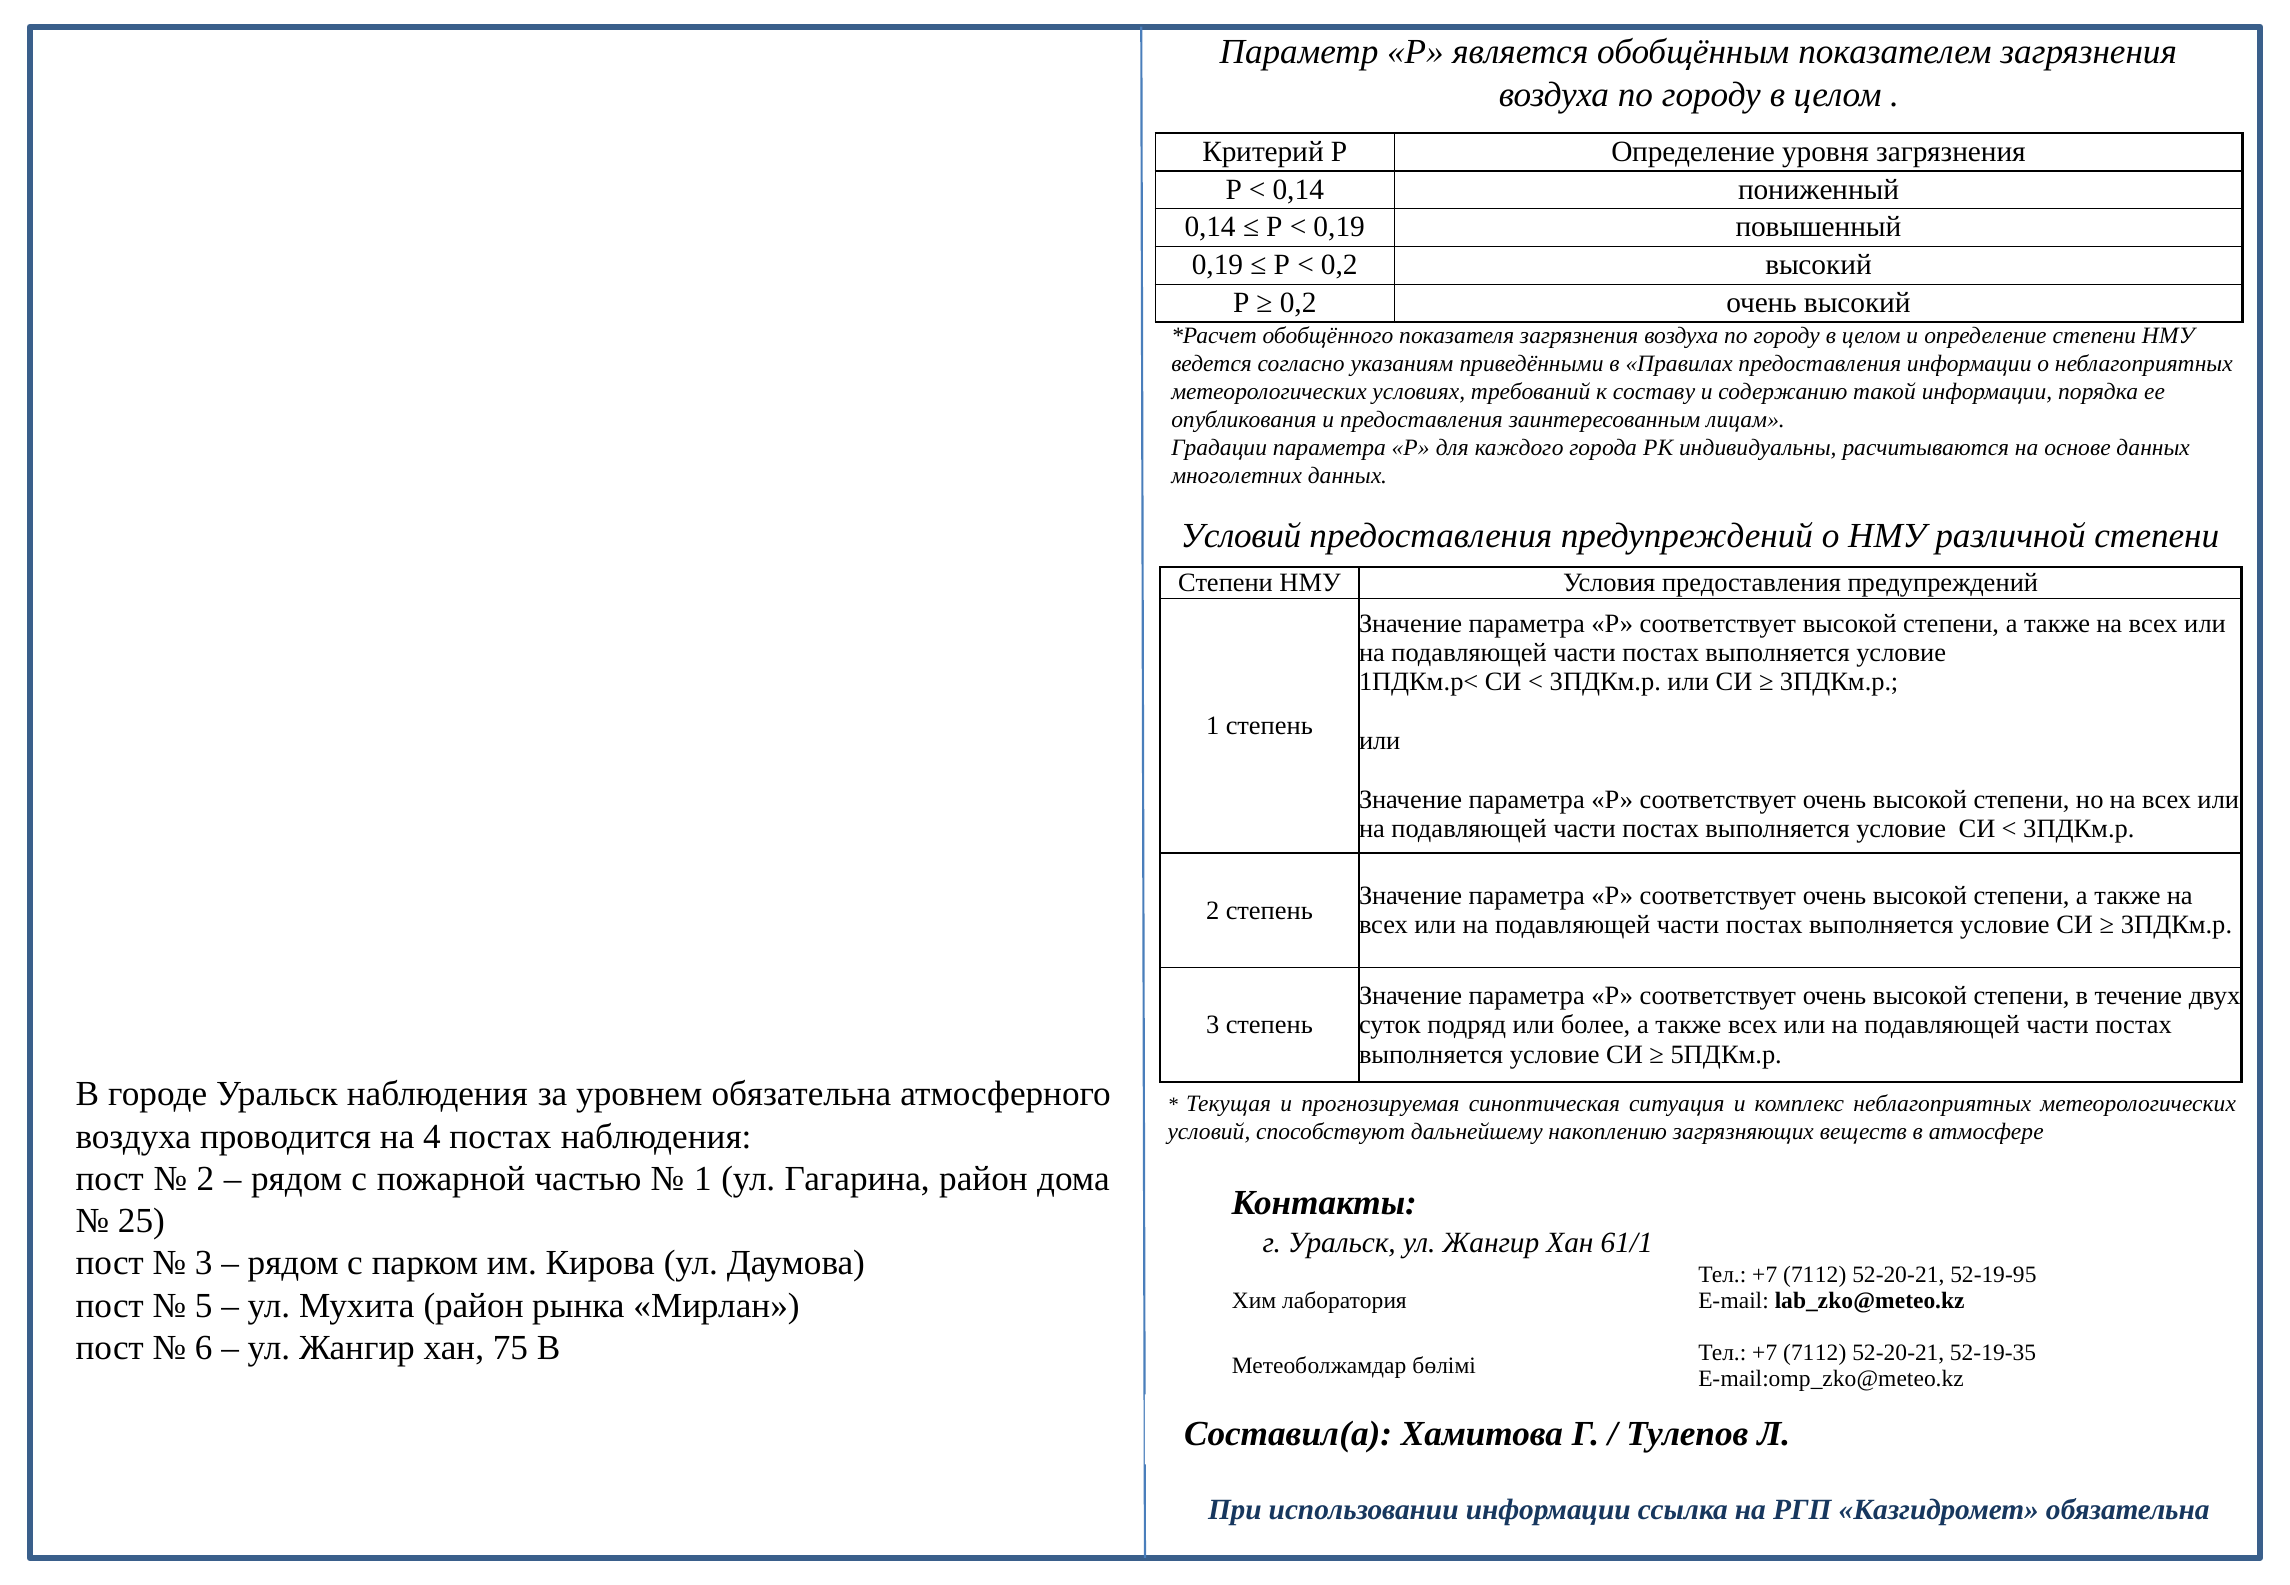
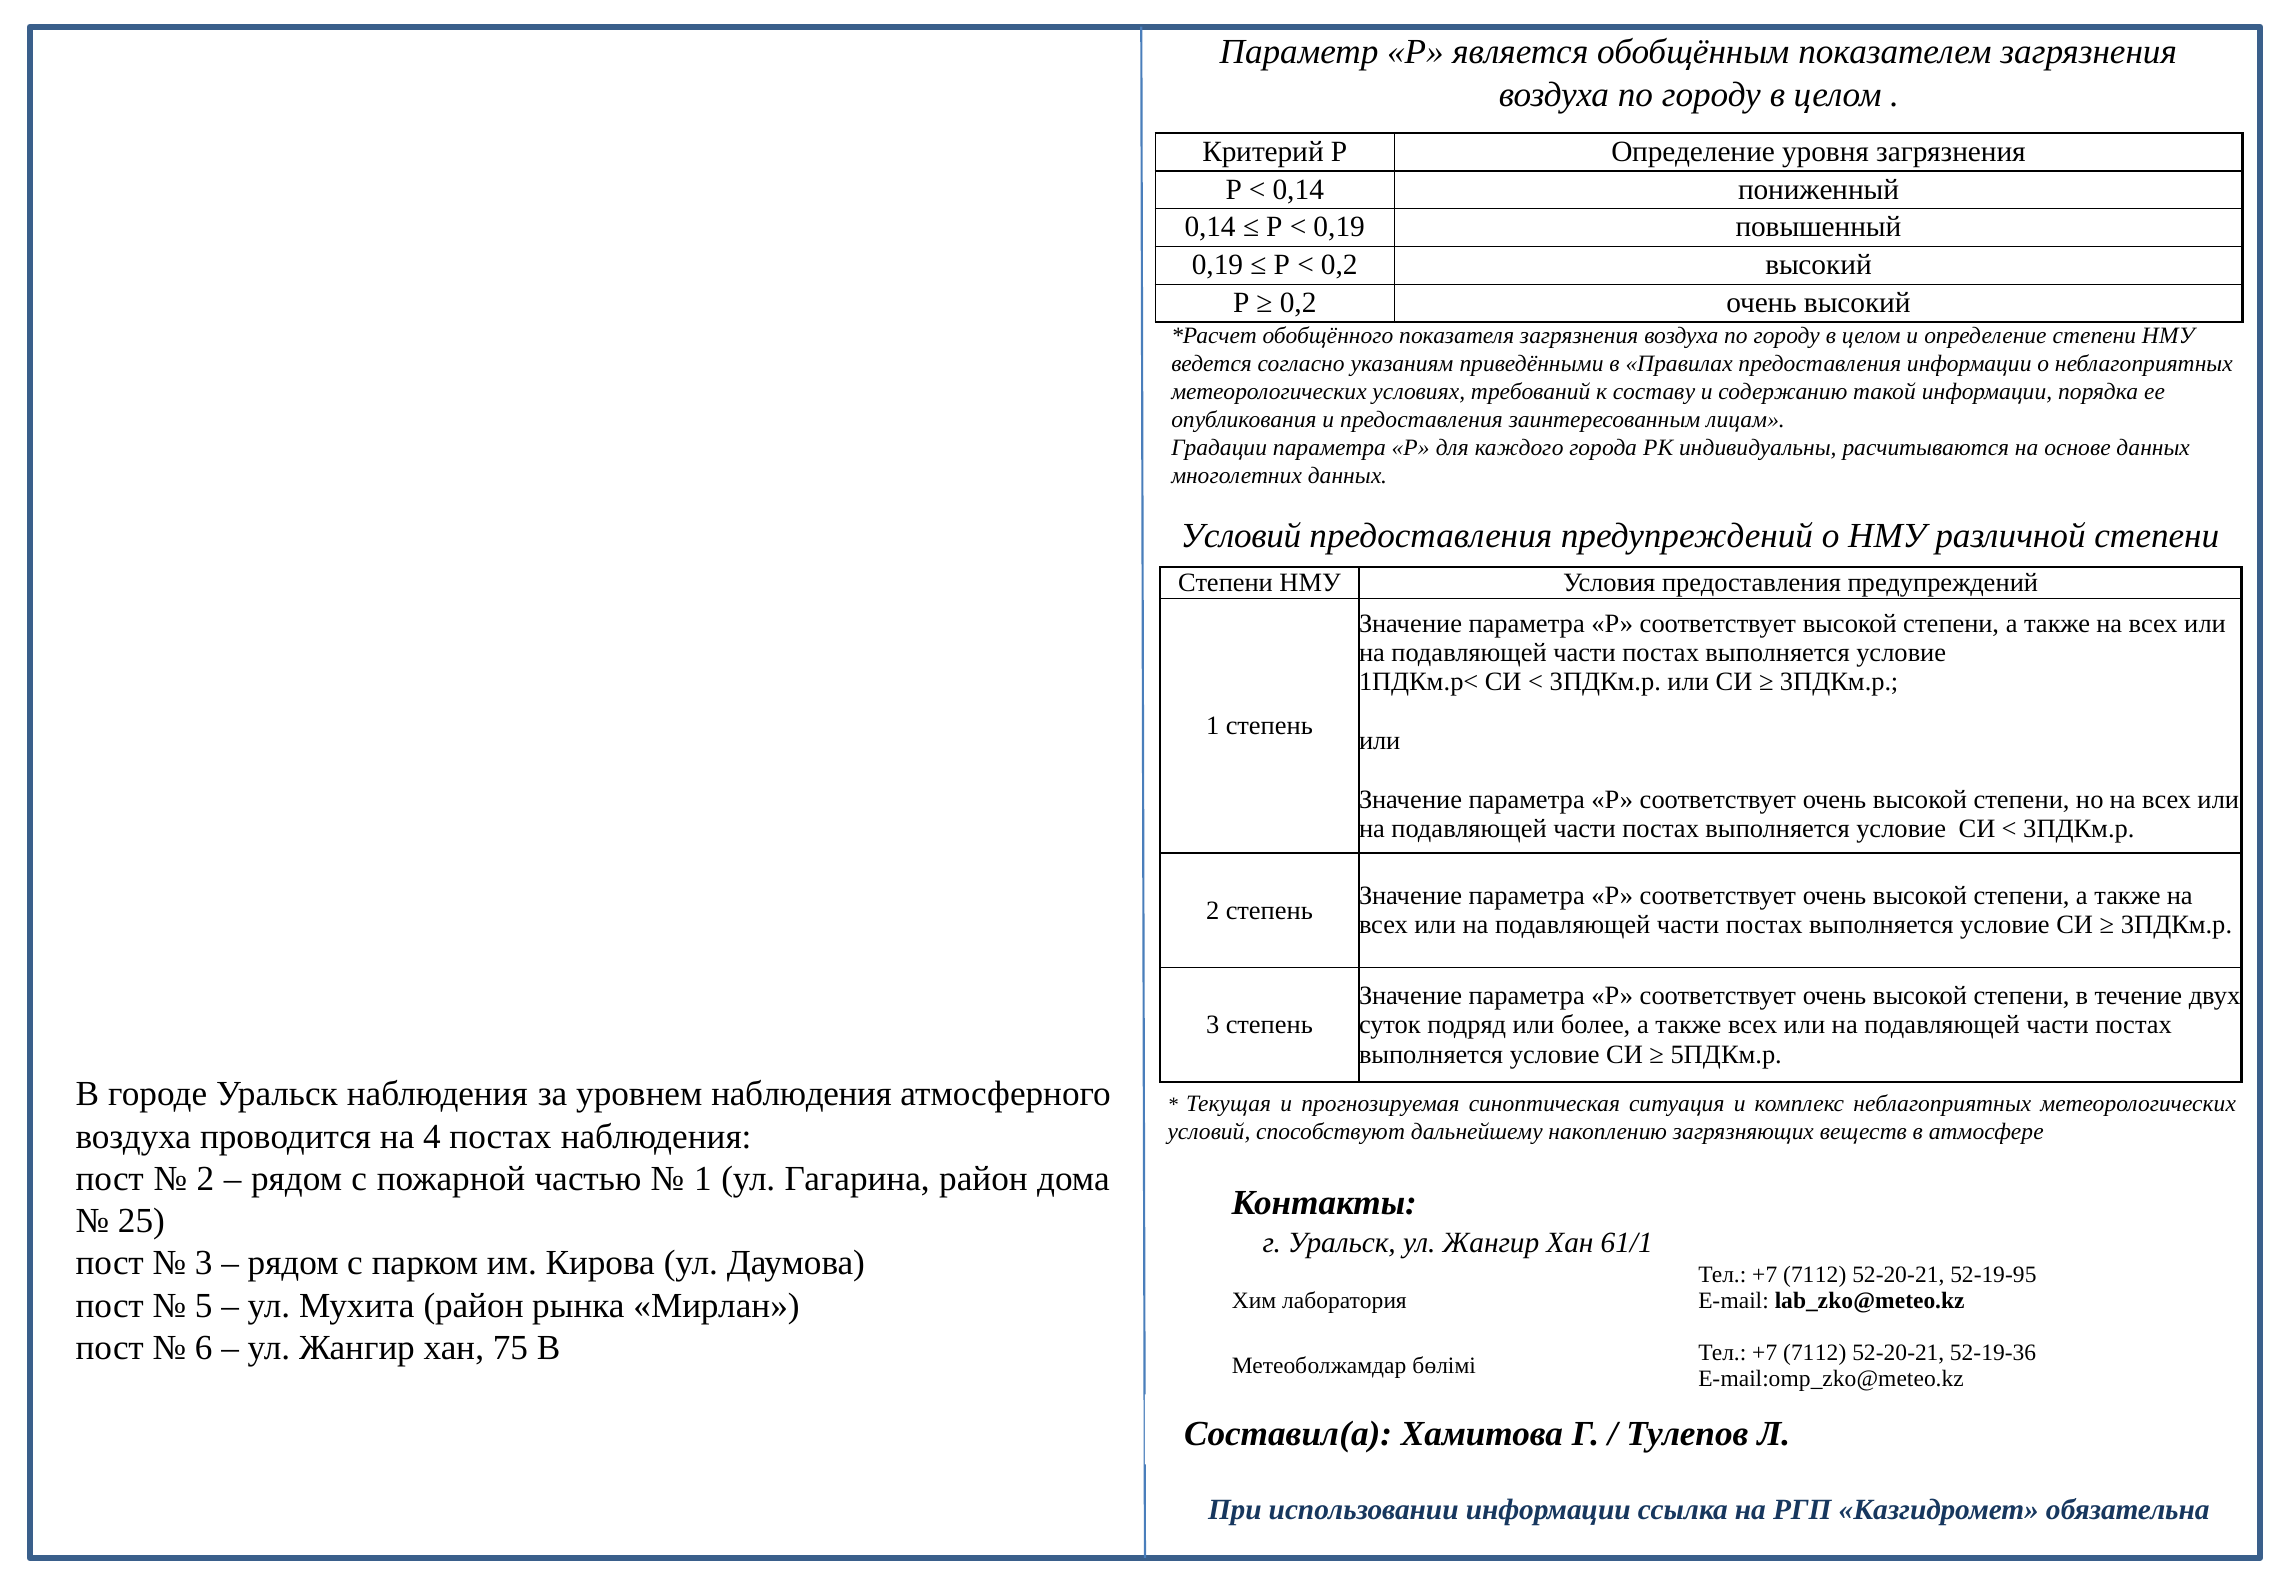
уровнем обязательна: обязательна -> наблюдения (802, 1094)
52-19-35: 52-19-35 -> 52-19-36 (1993, 1353)
